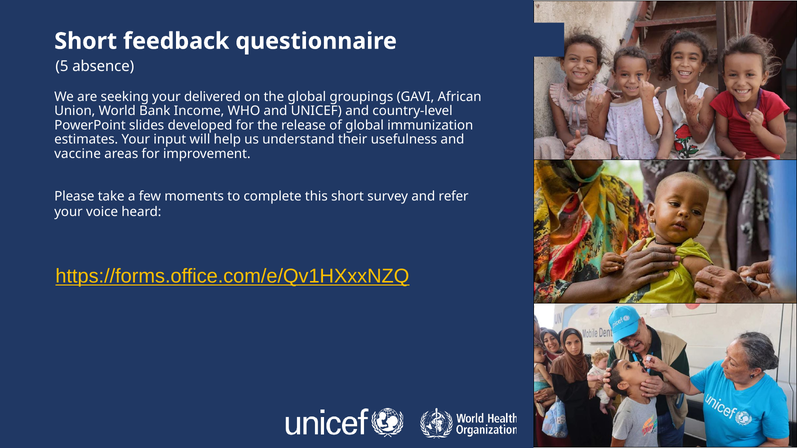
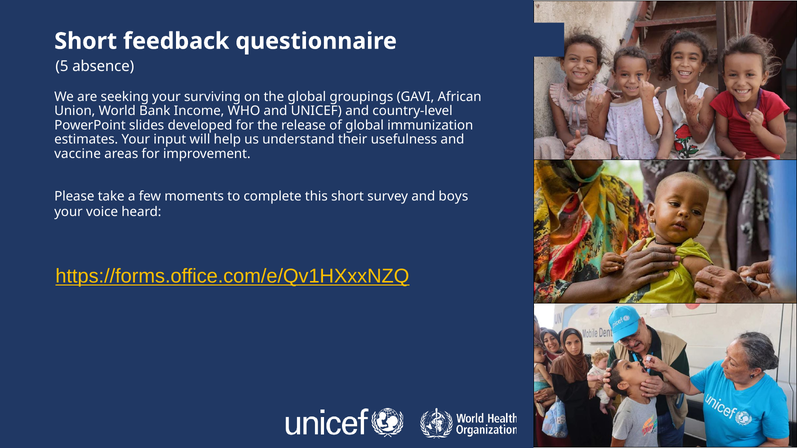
delivered: delivered -> surviving (212, 97)
refer: refer -> boys (453, 196)
